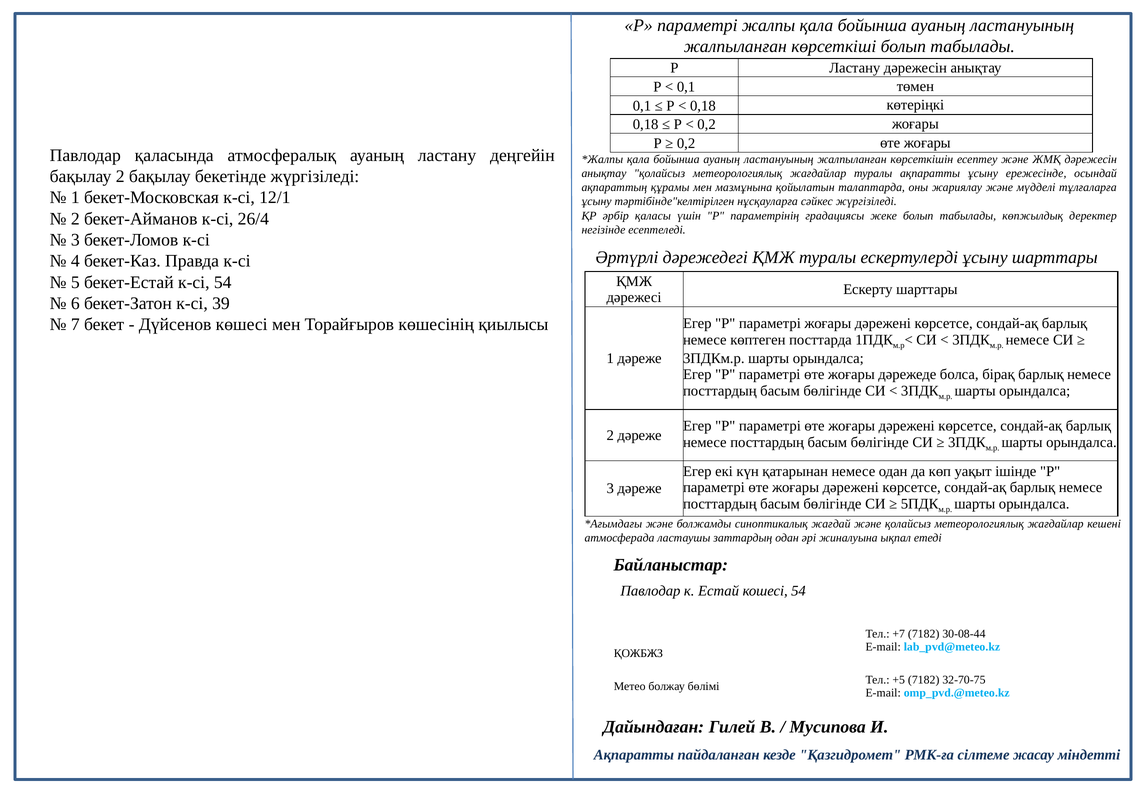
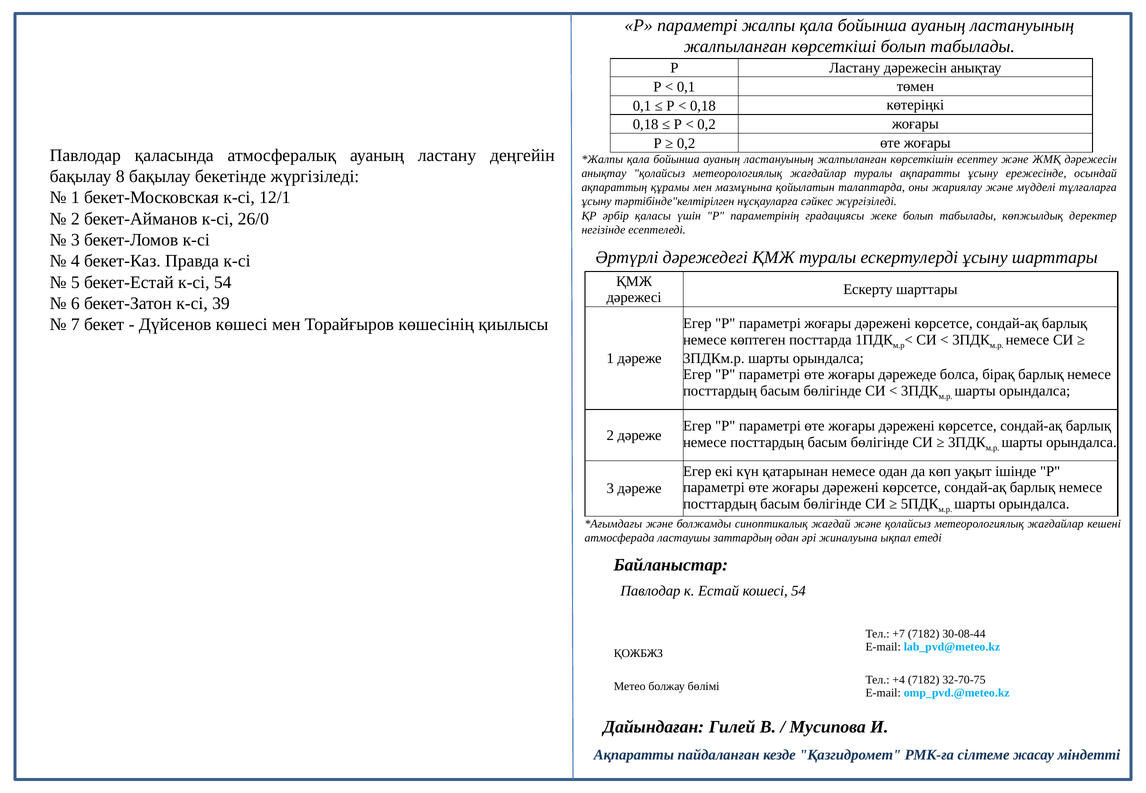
бақылау 2: 2 -> 8 (120, 177)
26/4: 26/4 -> 26/0 (253, 219)
+5: +5 -> +4 (899, 680)
